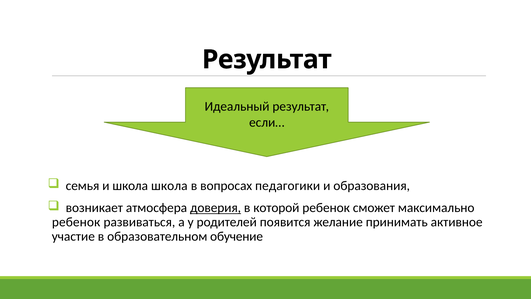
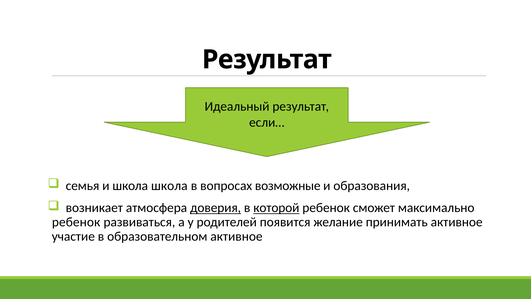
педагогики: педагогики -> возможные (288, 186)
которой underline: none -> present (276, 208)
образовательном обучение: обучение -> активное (236, 236)
